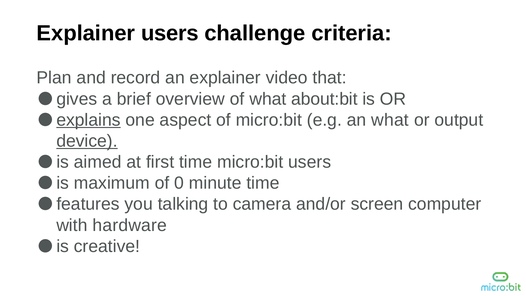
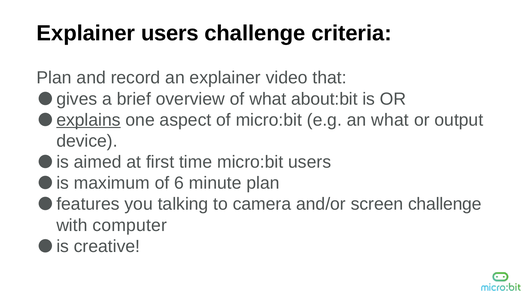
device underline: present -> none (87, 141)
0: 0 -> 6 (179, 183)
minute time: time -> plan (263, 183)
screen computer: computer -> challenge (445, 204)
hardware: hardware -> computer (130, 225)
